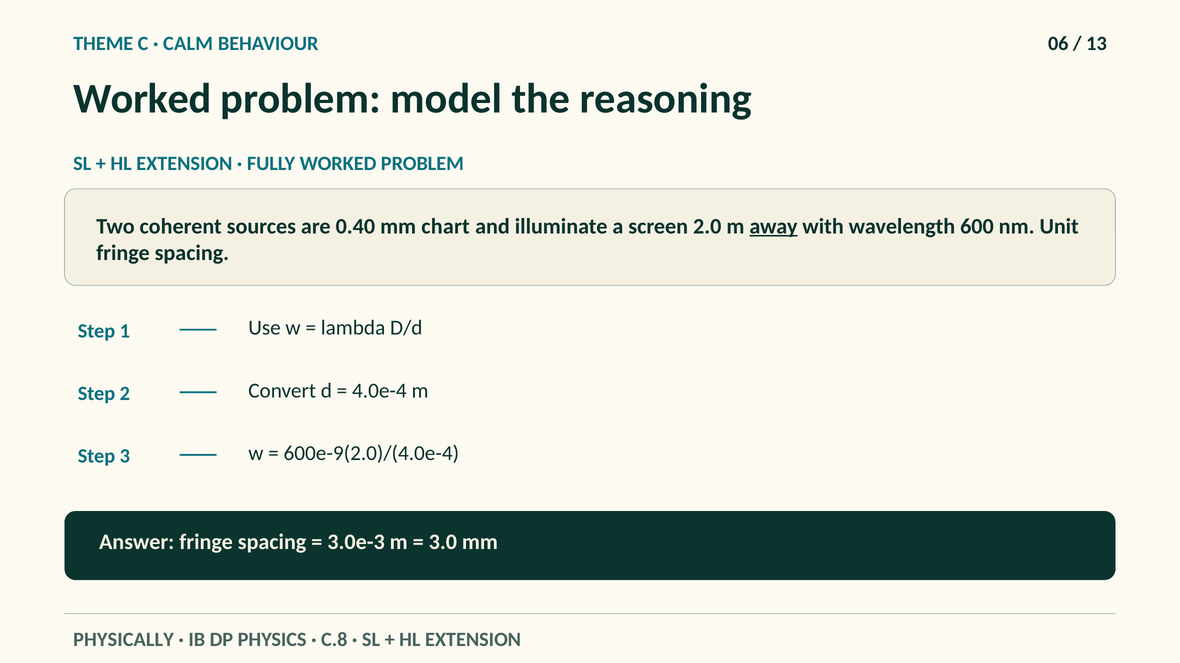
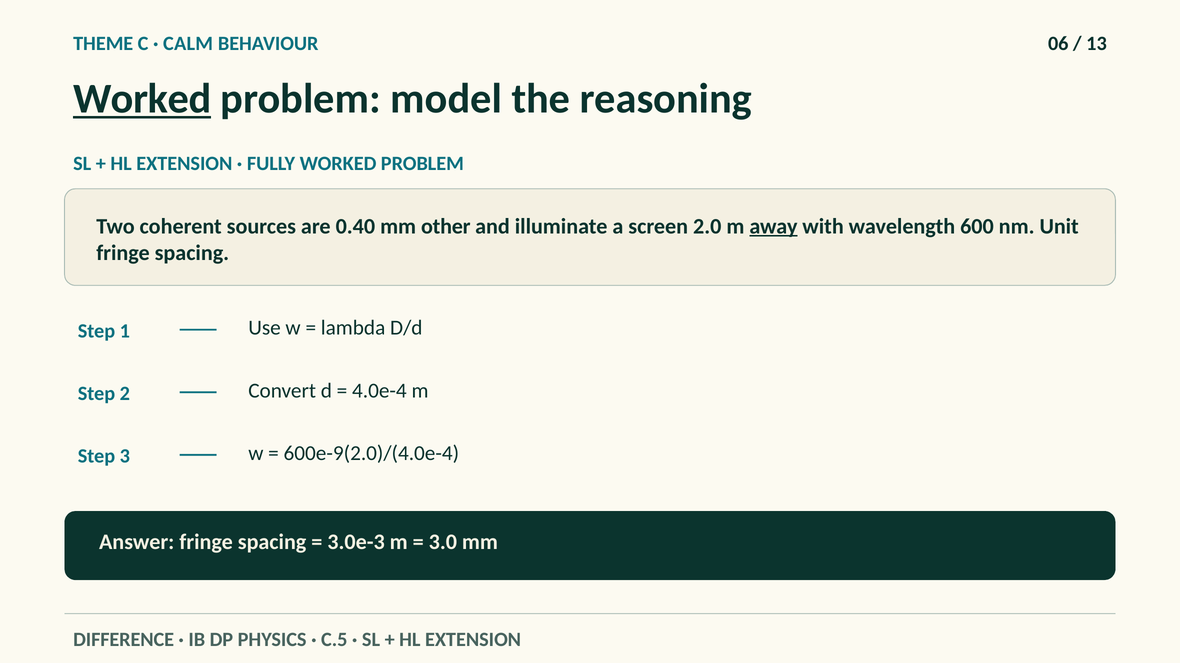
Worked underline: none -> present (142, 99)
chart: chart -> other (446, 227)
PHYSICALLY: PHYSICALLY -> DIFFERENCE (124, 640)
C.8: C.8 -> C.5 (334, 640)
